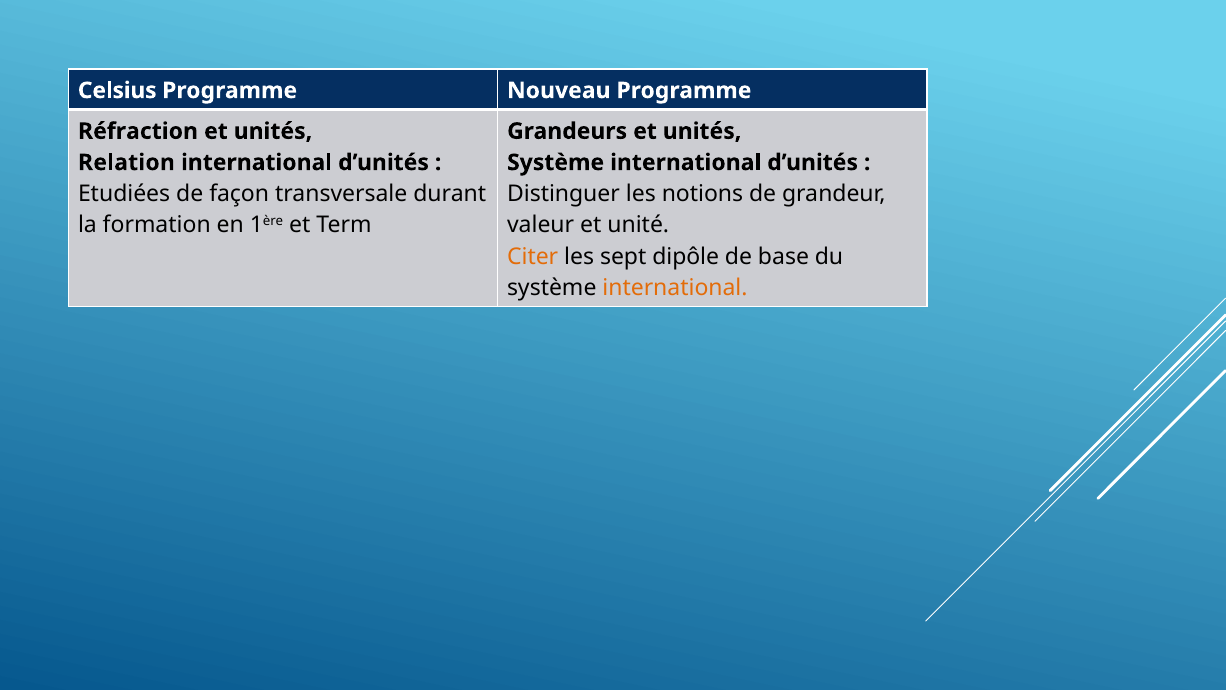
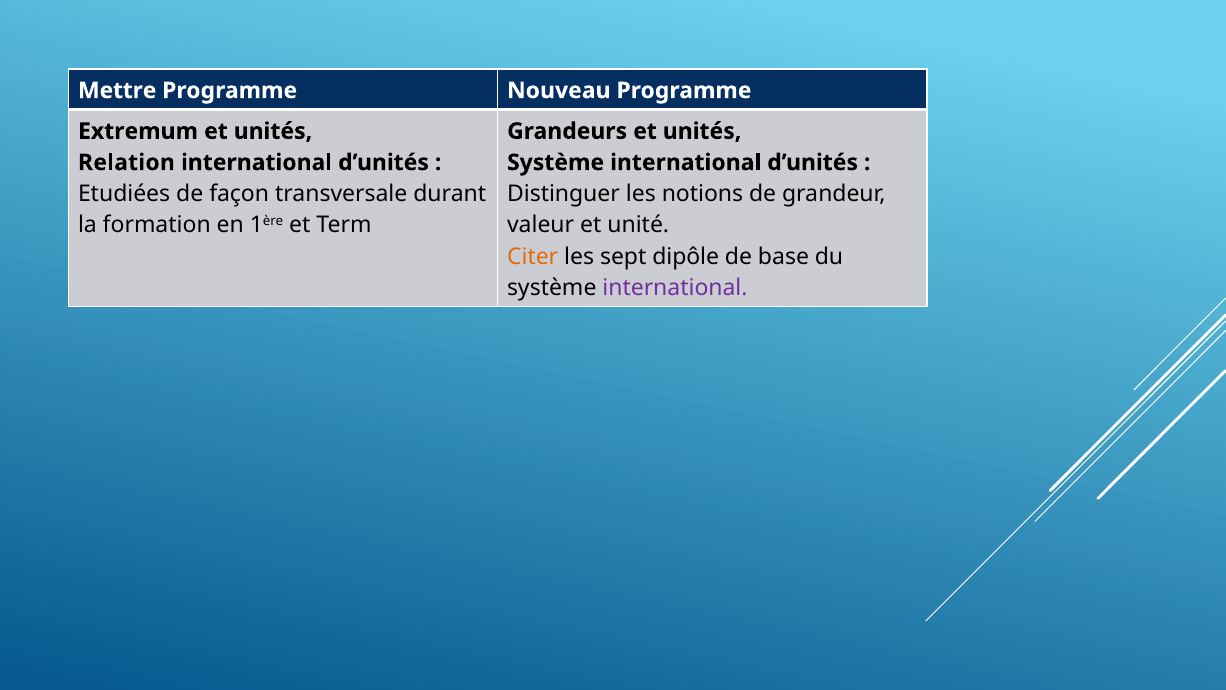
Celsius: Celsius -> Mettre (117, 90)
Réfraction: Réfraction -> Extremum (138, 131)
international colour: orange -> purple (675, 288)
